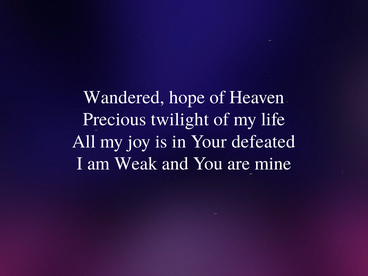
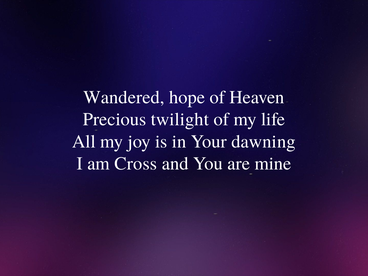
defeated: defeated -> dawning (263, 141)
Weak: Weak -> Cross (136, 164)
